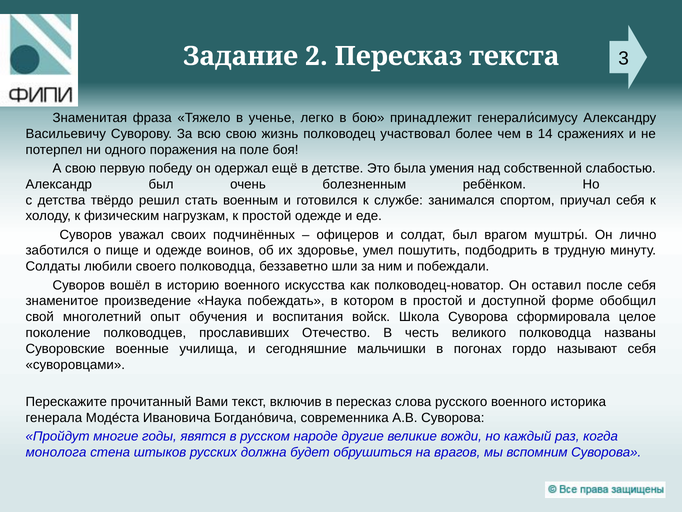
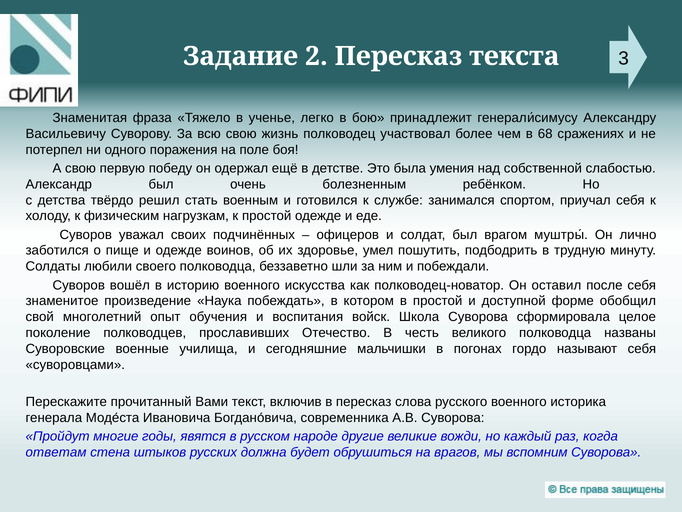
14: 14 -> 68 (545, 134)
монолога: монолога -> ответам (56, 452)
